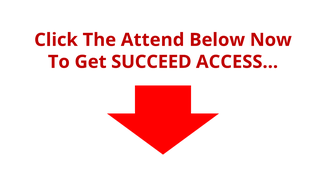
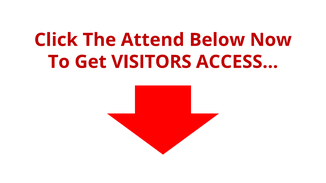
SUCCEED: SUCCEED -> VISITORS (151, 62)
